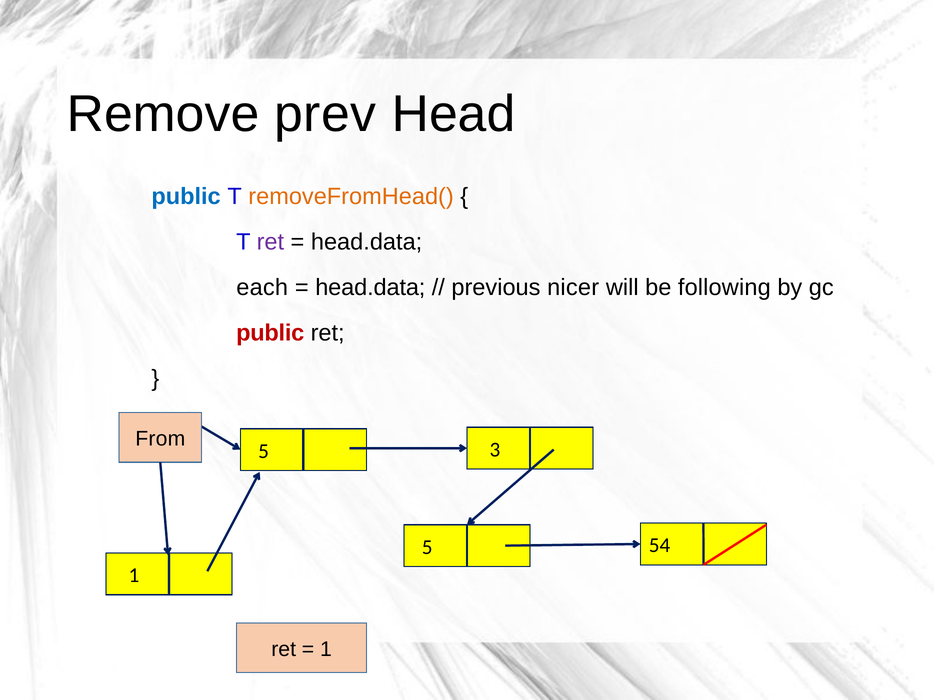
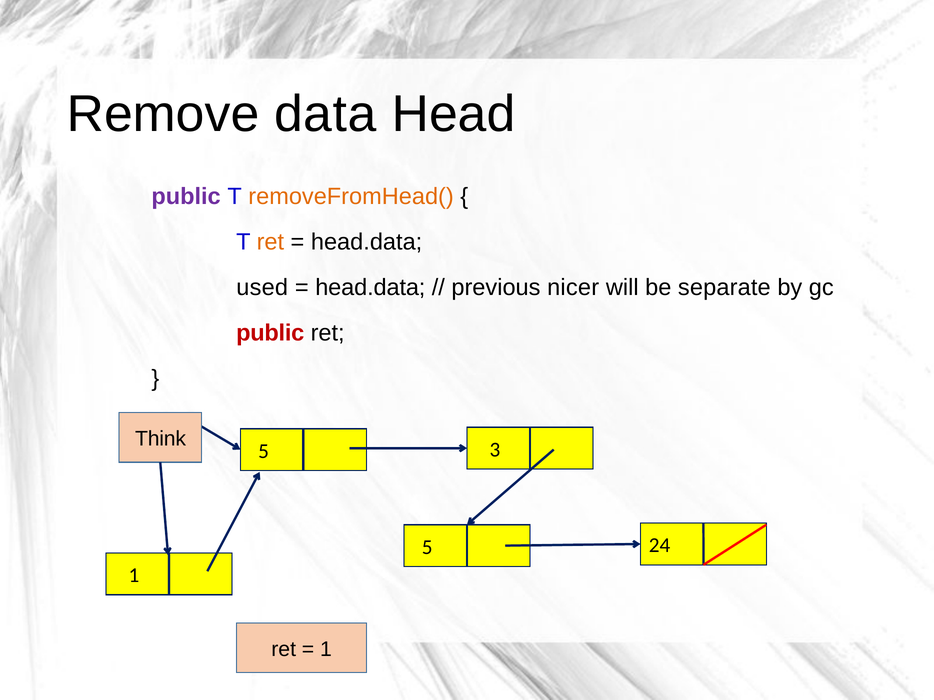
prev: prev -> data (325, 114)
public colour: blue -> purple (186, 196)
ret colour: purple -> orange (270, 242)
each: each -> used (262, 288)
following: following -> separate (724, 288)
From: From -> Think (161, 439)
54: 54 -> 24 (660, 546)
